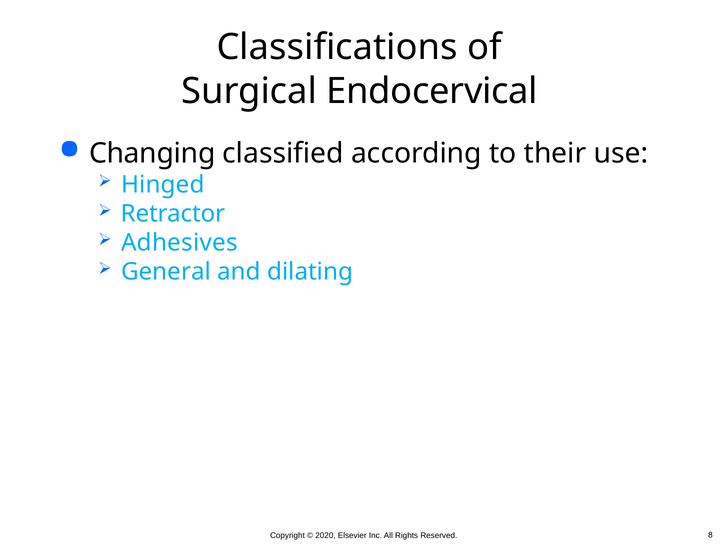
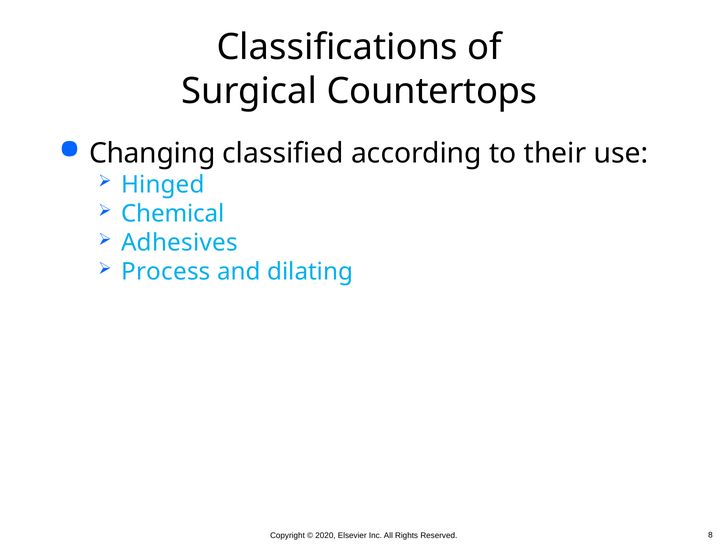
Endocervical: Endocervical -> Countertops (432, 91)
Retractor: Retractor -> Chemical (173, 214)
General: General -> Process (166, 272)
